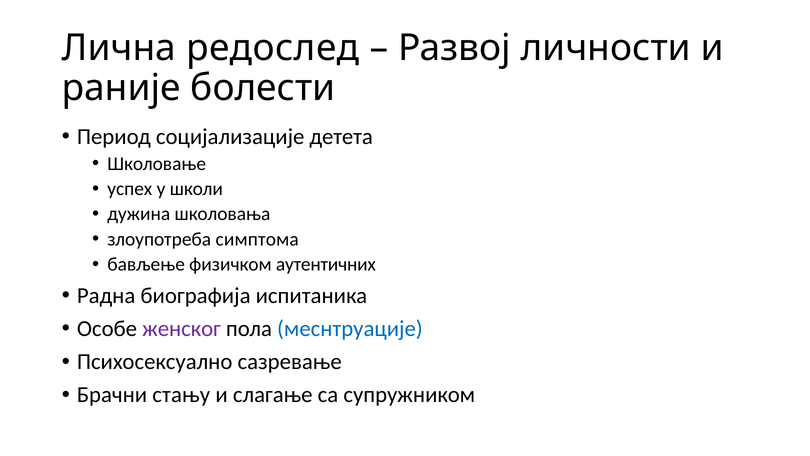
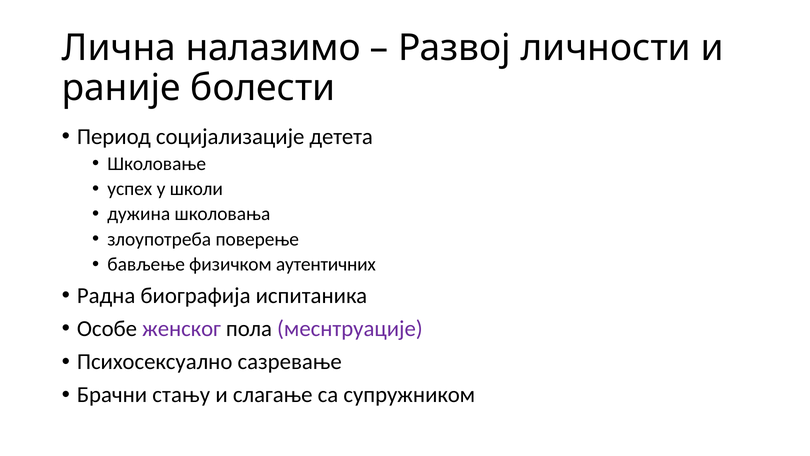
редослед: редослед -> налазимо (273, 48)
симптома: симптома -> поверење (257, 239)
меснтруације colour: blue -> purple (350, 328)
